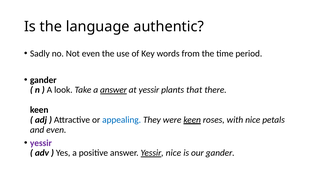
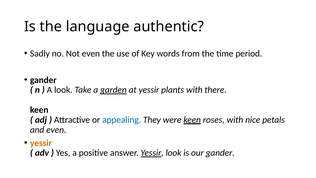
a answer: answer -> garden (113, 90)
plants that: that -> with (194, 90)
yessir colour: purple -> orange (41, 143)
Yessir nice: nice -> look (173, 153)
